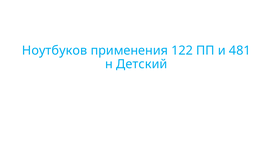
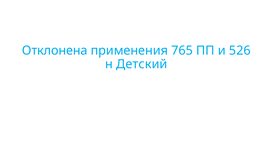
Ноутбуков: Ноутбуков -> Отклонена (55, 50)
122: 122 -> 765 (182, 50)
481: 481 -> 526 (240, 50)
